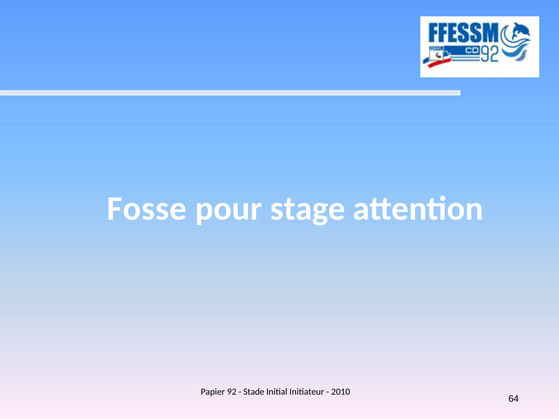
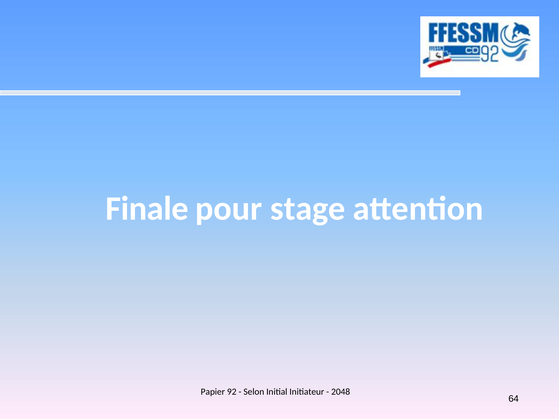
Fosse: Fosse -> Finale (147, 209)
Stade: Stade -> Selon (254, 392)
2010: 2010 -> 2048 (341, 392)
